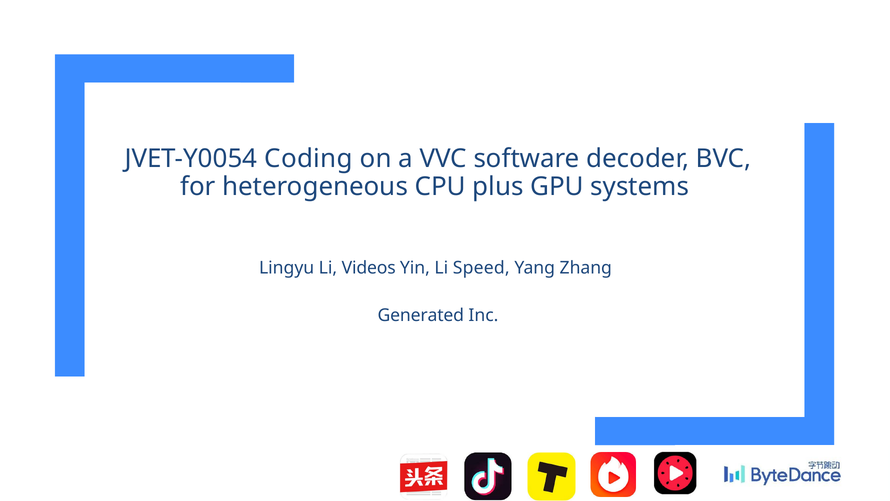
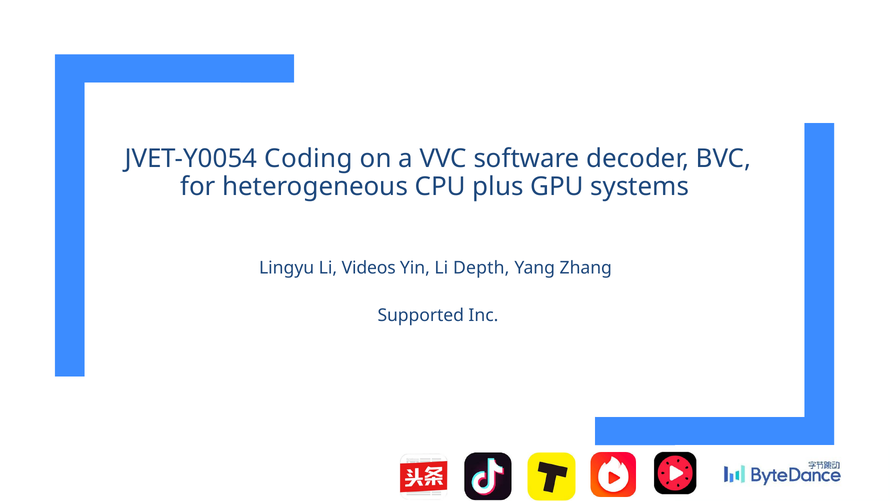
Speed: Speed -> Depth (481, 268)
Generated: Generated -> Supported (421, 315)
